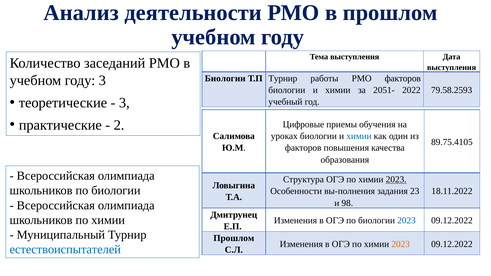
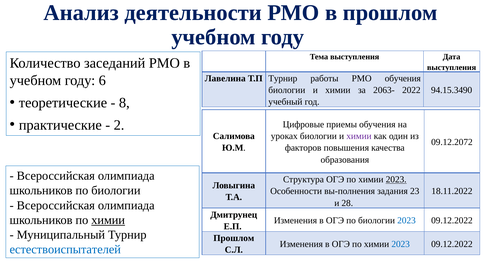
году 3: 3 -> 6 (102, 81)
Биологии: Биологии -> Лавелина (225, 79)
РМО факторов: факторов -> обучения (403, 79)
2051-: 2051- -> 2063- (384, 90)
79.58.2593: 79.58.2593 -> 94.15.3490 (452, 90)
3: 3 -> 8 (124, 103)
химии colour: blue -> purple (359, 136)
89.75.4105: 89.75.4105 -> 09.12.2072 (452, 142)
98: 98 -> 28 (347, 203)
химии underline: none -> present (108, 220)
2023 colour: orange -> blue (401, 244)
